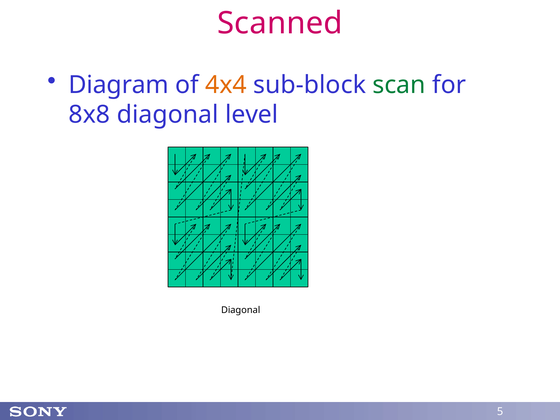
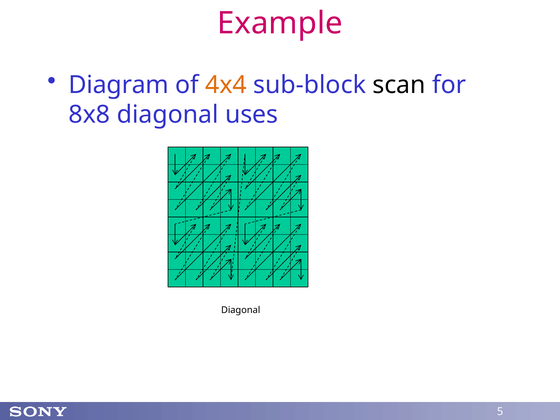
Scanned: Scanned -> Example (280, 23)
scan colour: green -> black (399, 85)
level: level -> uses (252, 115)
